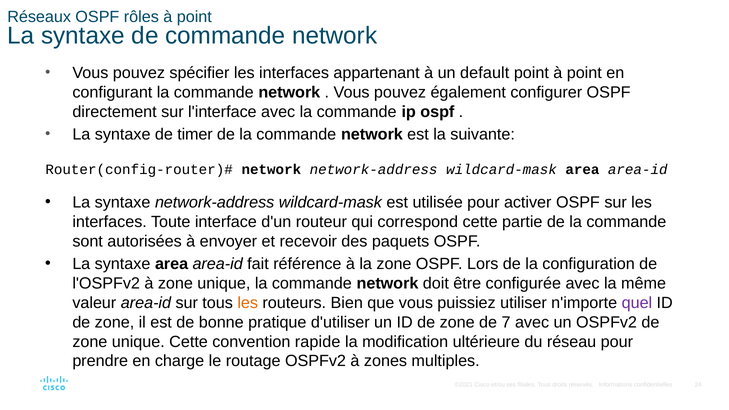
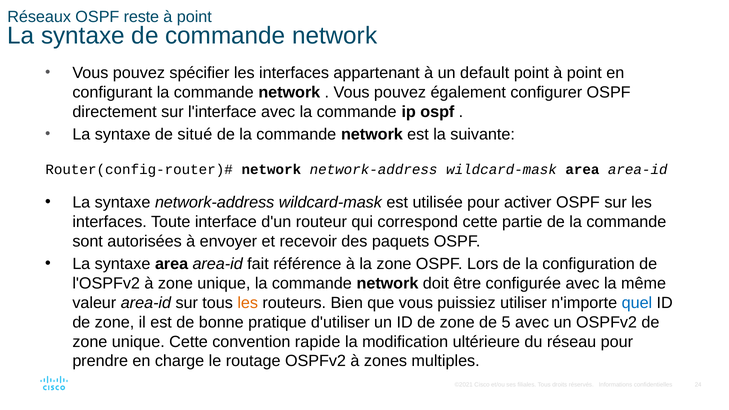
rôles: rôles -> reste (141, 17)
timer: timer -> situé (195, 134)
quel colour: purple -> blue (637, 303)
7: 7 -> 5 (506, 322)
